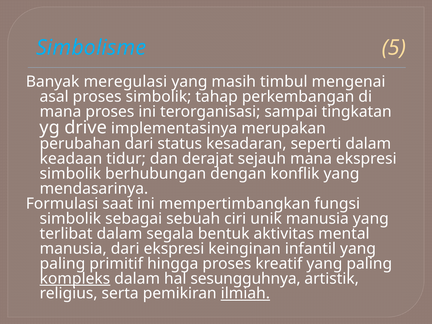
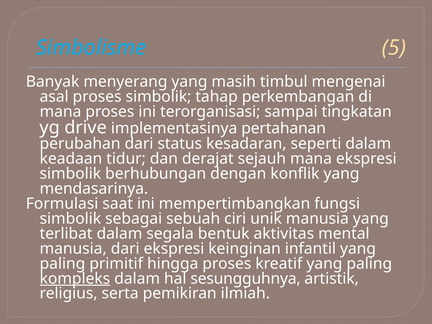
meregulasi: meregulasi -> menyerang (125, 82)
merupakan: merupakan -> pertahanan (284, 128)
ilmiah underline: present -> none (245, 294)
